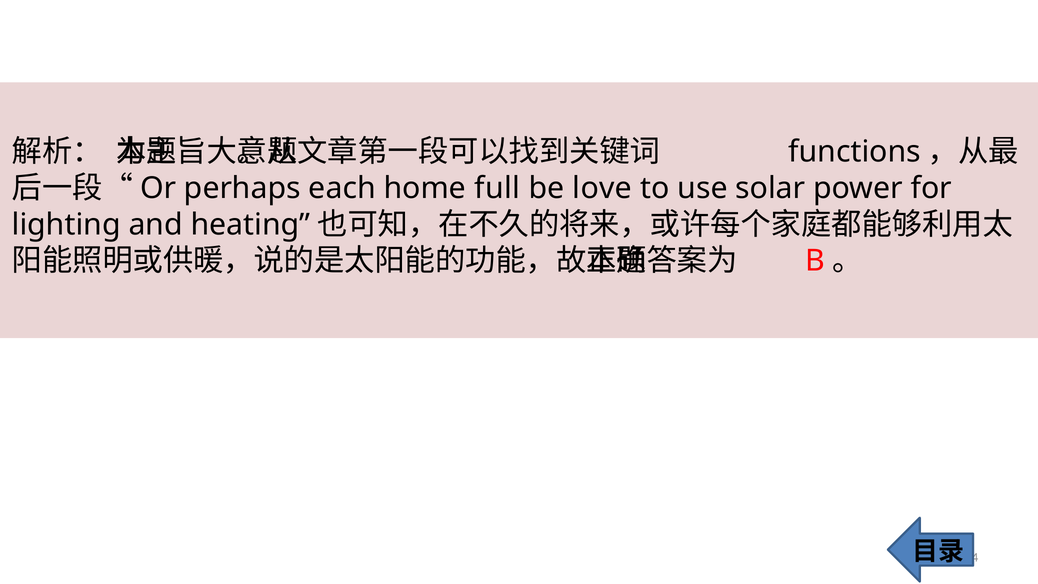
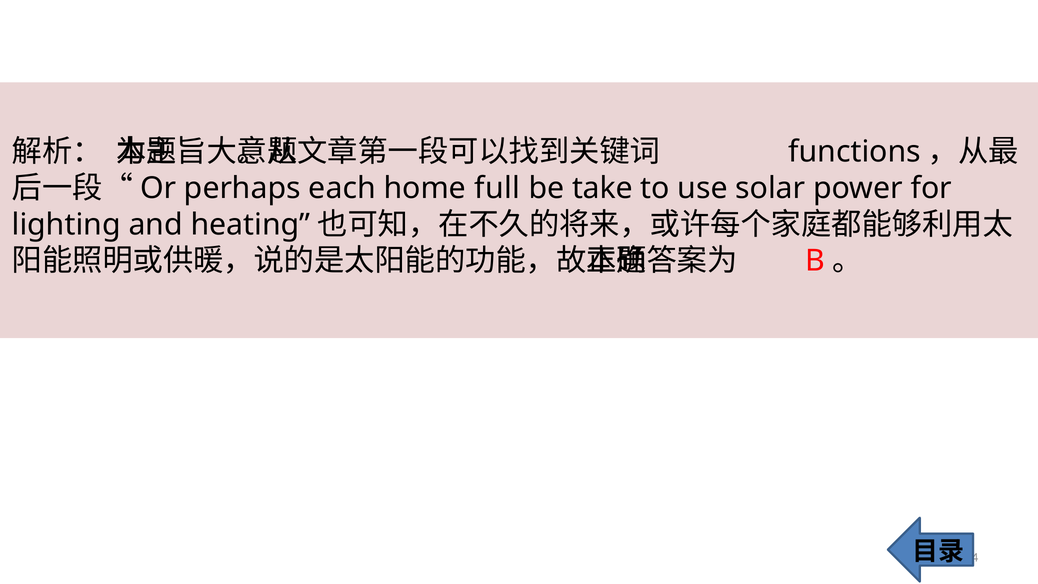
love: love -> take (602, 188)
